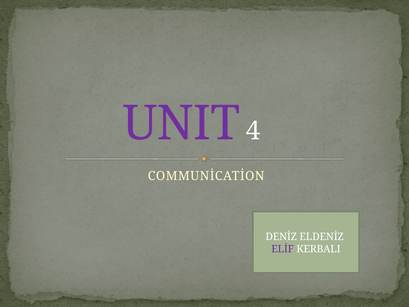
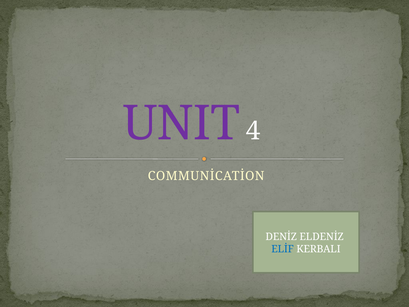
ELİF colour: purple -> blue (283, 249)
